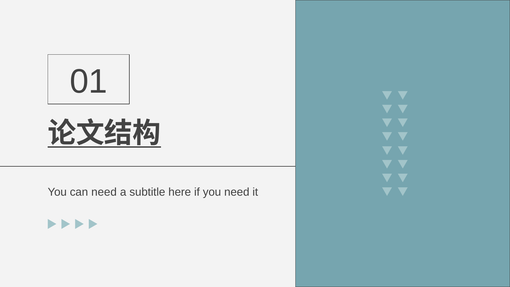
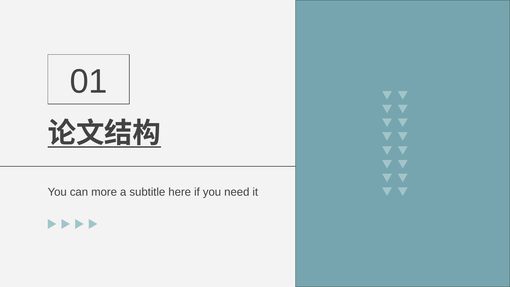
can need: need -> more (104, 192)
